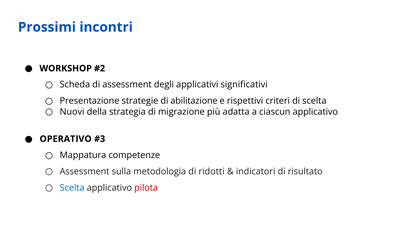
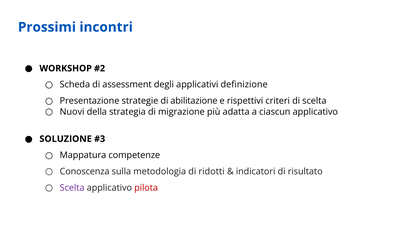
significativi: significativi -> definizione (244, 84)
OPERATIVO: OPERATIVO -> SOLUZIONE (66, 139)
Assessment: Assessment -> Conoscenza (85, 171)
Scelta colour: blue -> purple (72, 187)
